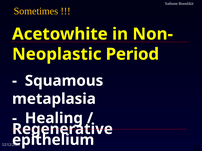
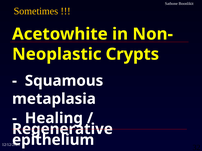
Period: Period -> Crypts (132, 54)
